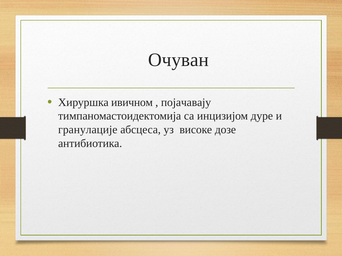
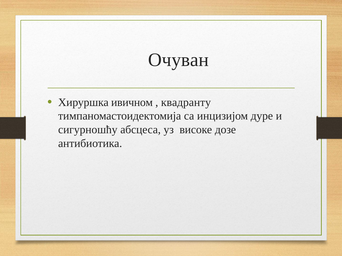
појачавају: појачавају -> квадранту (186, 102)
гранулације: гранулације -> сигурношћу (88, 130)
